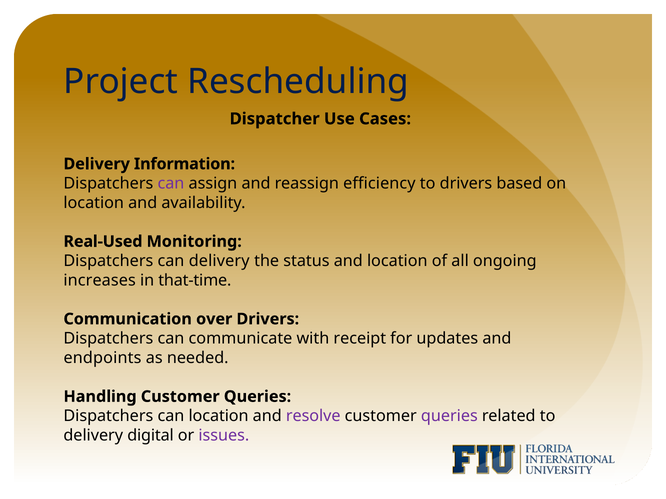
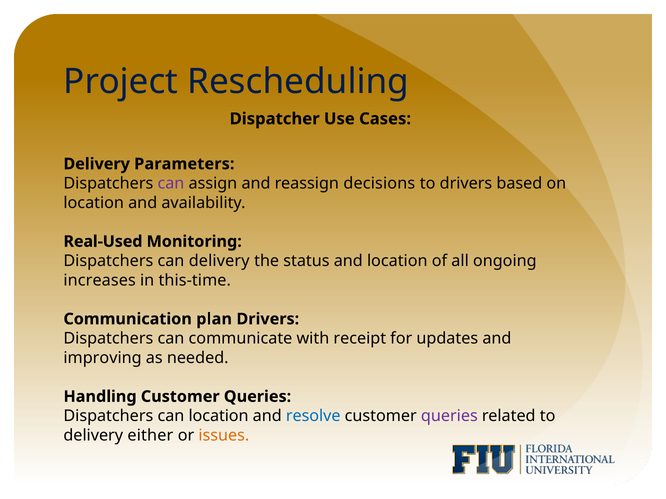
Information: Information -> Parameters (184, 164)
efficiency: efficiency -> decisions (379, 184)
that-time: that-time -> this-time (195, 281)
over: over -> plan (214, 319)
endpoints: endpoints -> improving (103, 358)
resolve colour: purple -> blue (313, 416)
digital: digital -> either (150, 436)
issues colour: purple -> orange (224, 436)
